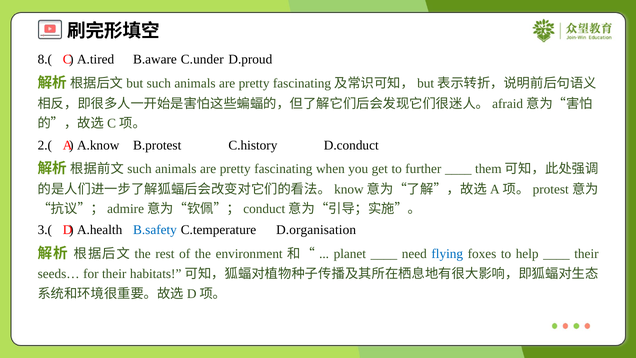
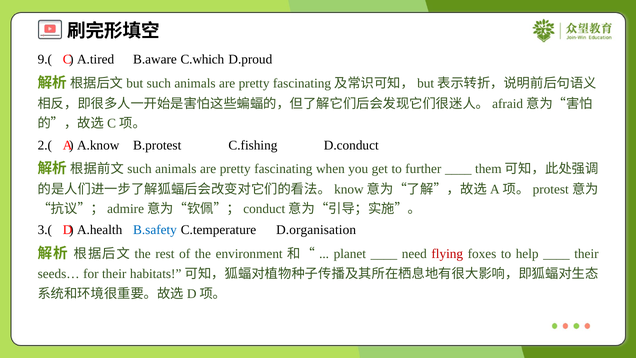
8.(: 8.( -> 9.( (45, 60)
C.under: C.under -> C.which (202, 60)
C.history: C.history -> C.fishing (253, 145)
flying colour: blue -> red (447, 254)
